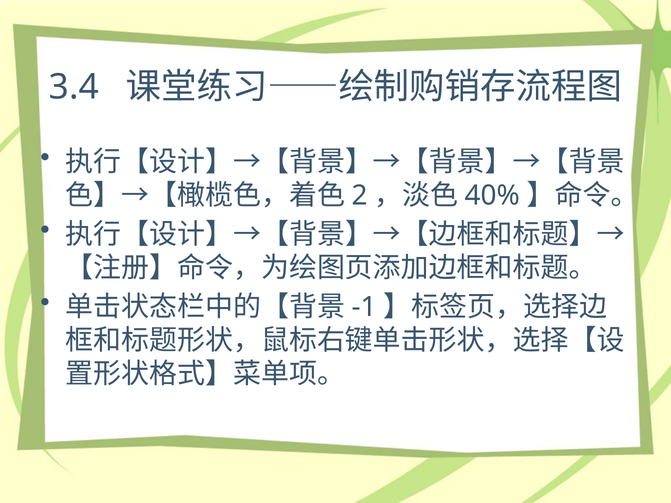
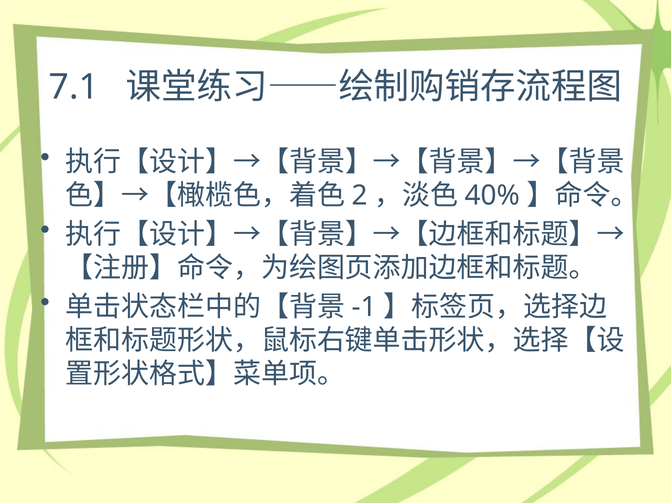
3.4: 3.4 -> 7.1 (74, 87)
